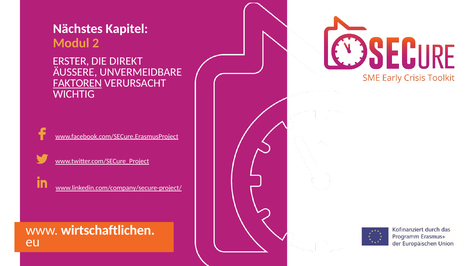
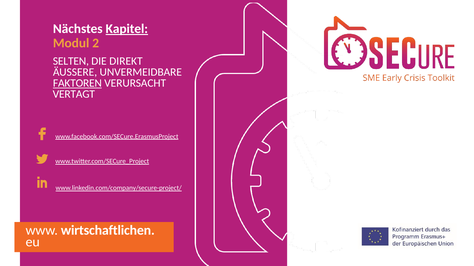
Kapitel underline: none -> present (127, 29)
ERSTER: ERSTER -> SELTEN (71, 61)
WICHTIG: WICHTIG -> VERTAGT (74, 94)
